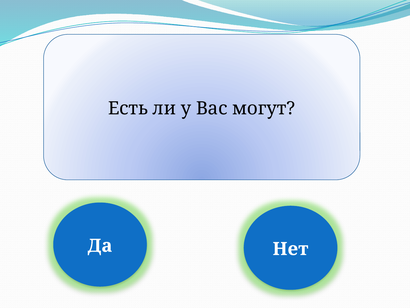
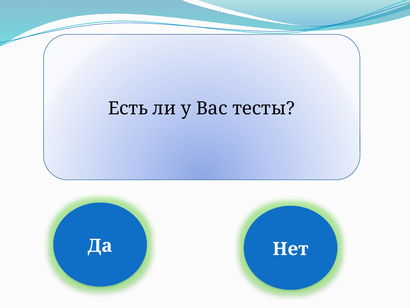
могут: могут -> тесты (264, 108)
